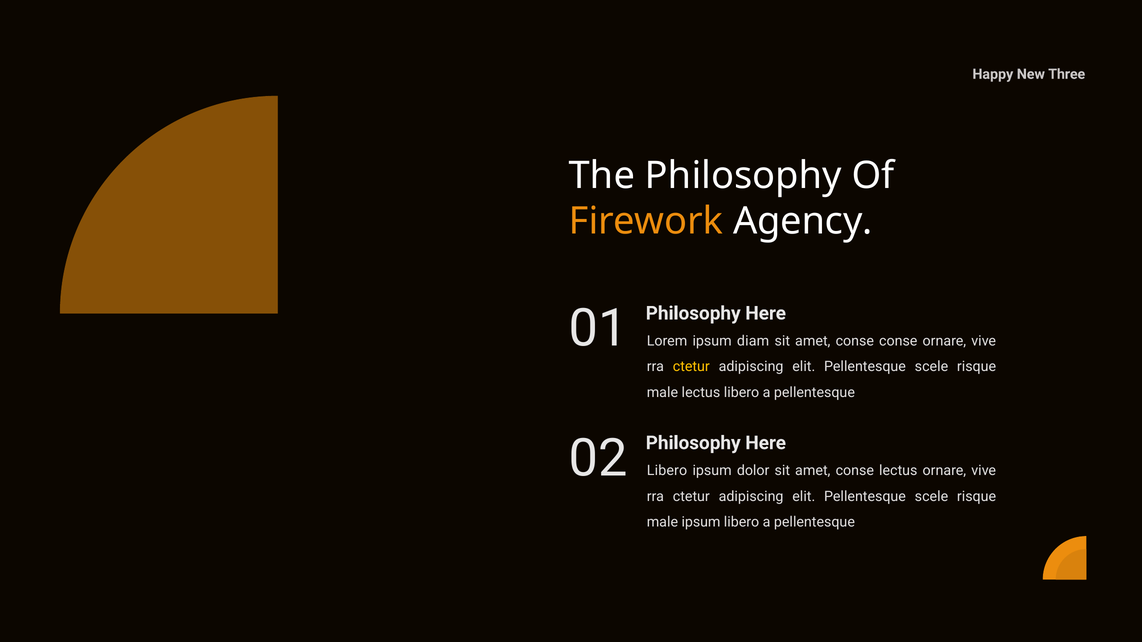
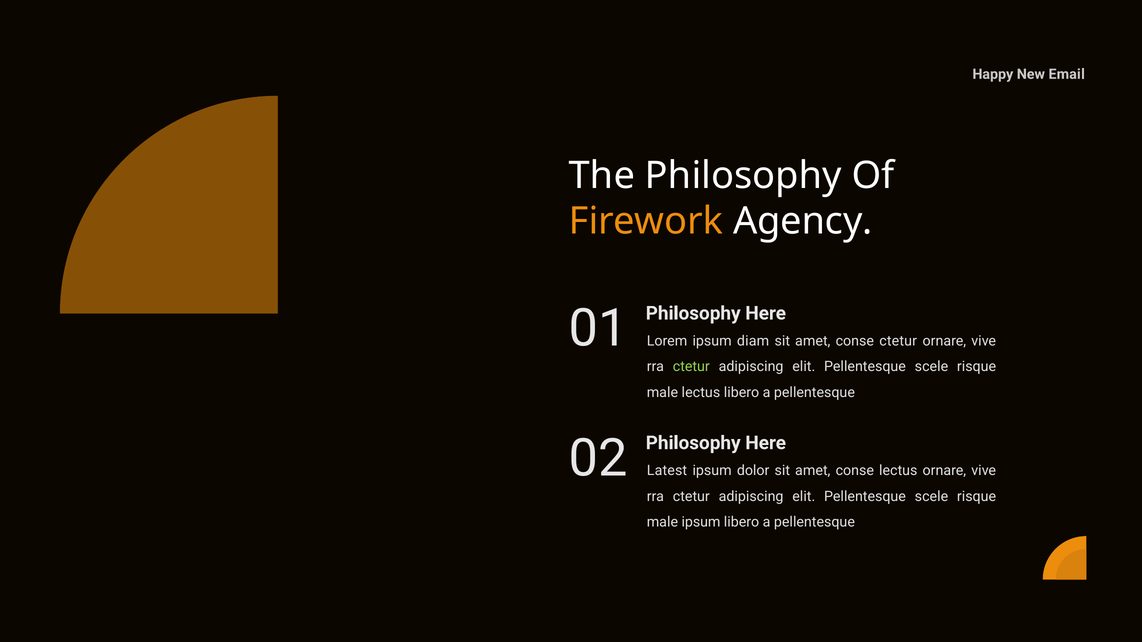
Three: Three -> Email (1067, 74)
conse conse: conse -> ctetur (898, 341)
ctetur colour: yellow -> light green (691, 367)
Libero: Libero -> Latest (667, 471)
